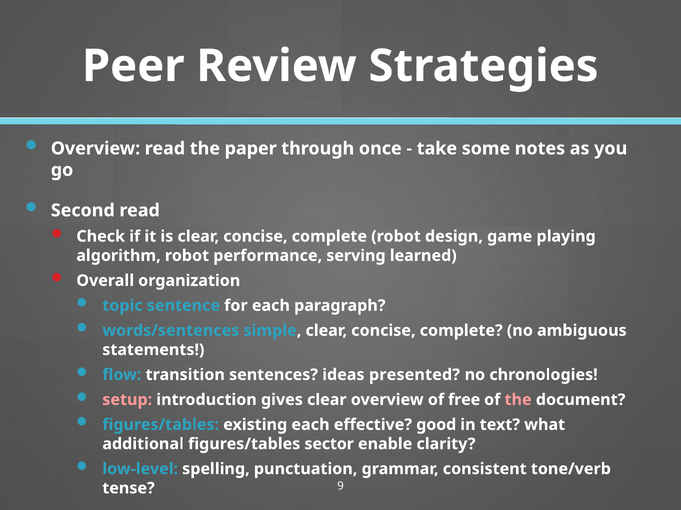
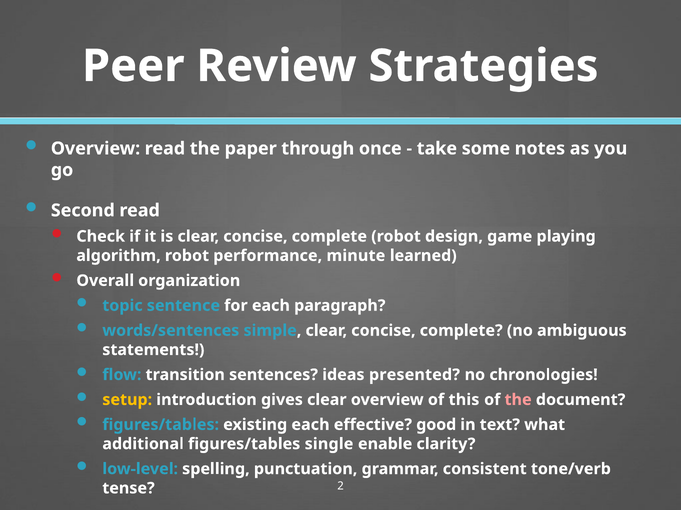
serving: serving -> minute (356, 256)
setup colour: pink -> yellow (127, 400)
free: free -> this (464, 400)
sector: sector -> single (329, 445)
9: 9 -> 2 (340, 487)
